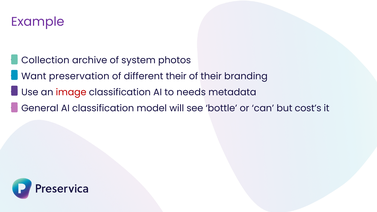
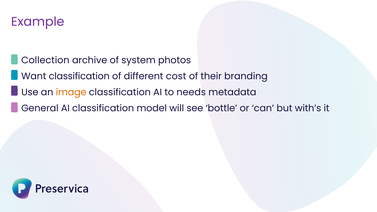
Want preservation: preservation -> classification (79, 76)
different their: their -> cost (176, 76)
image colour: red -> orange (71, 92)
cost’s: cost’s -> with’s (308, 108)
